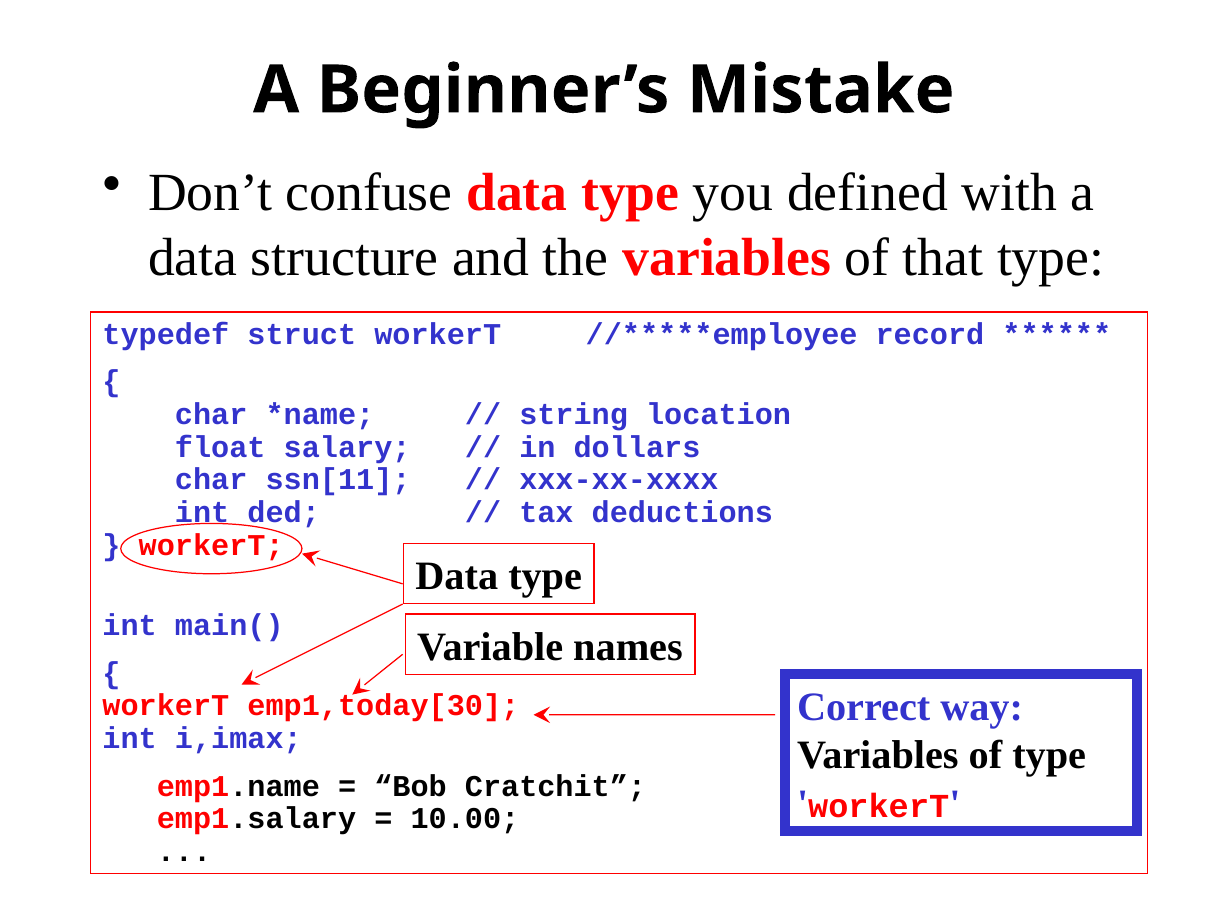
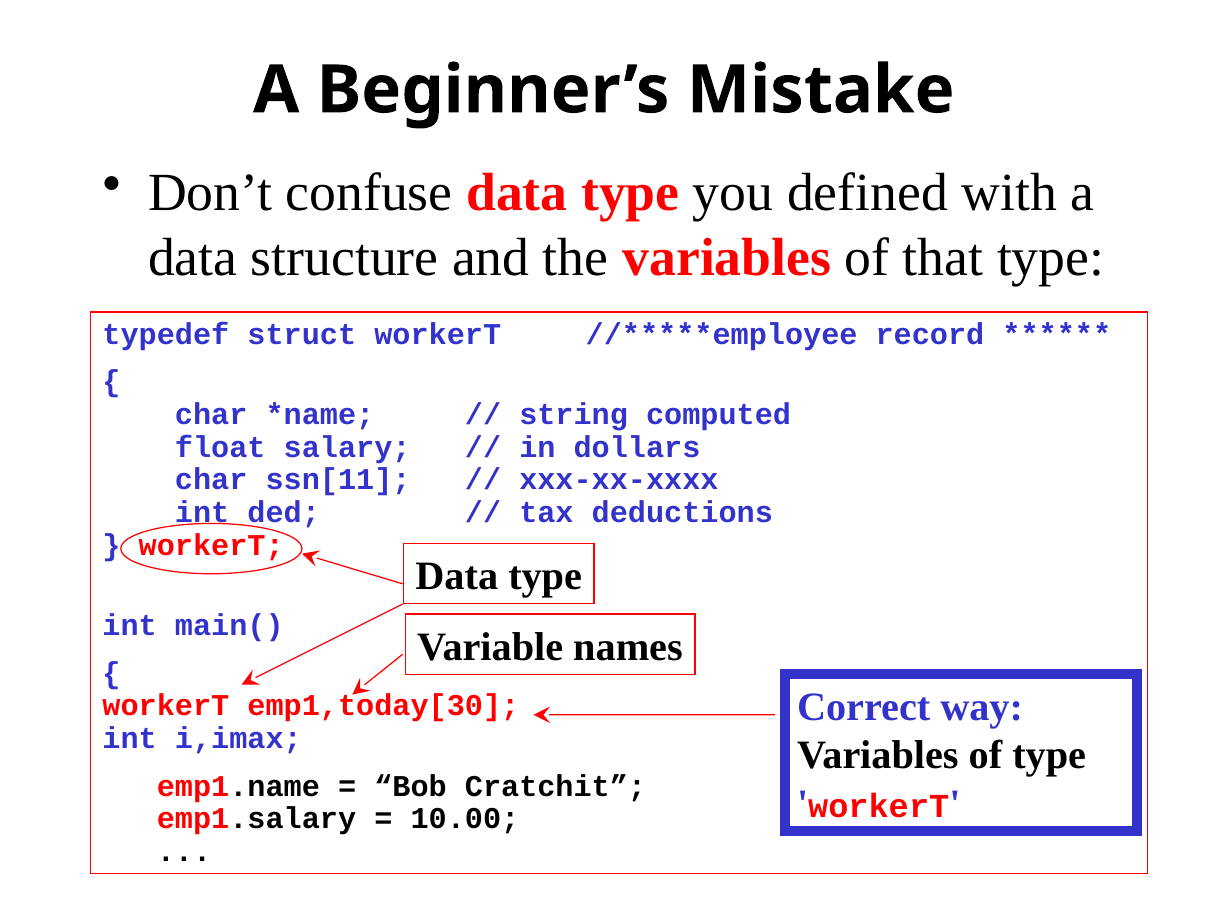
location: location -> computed (719, 415)
